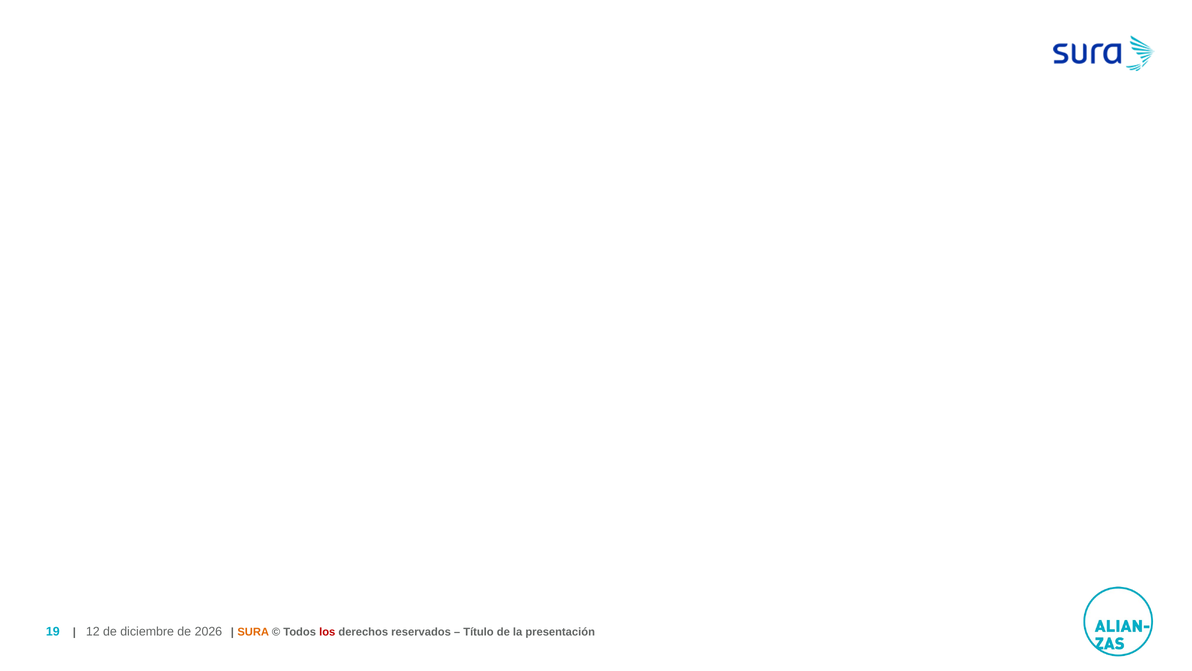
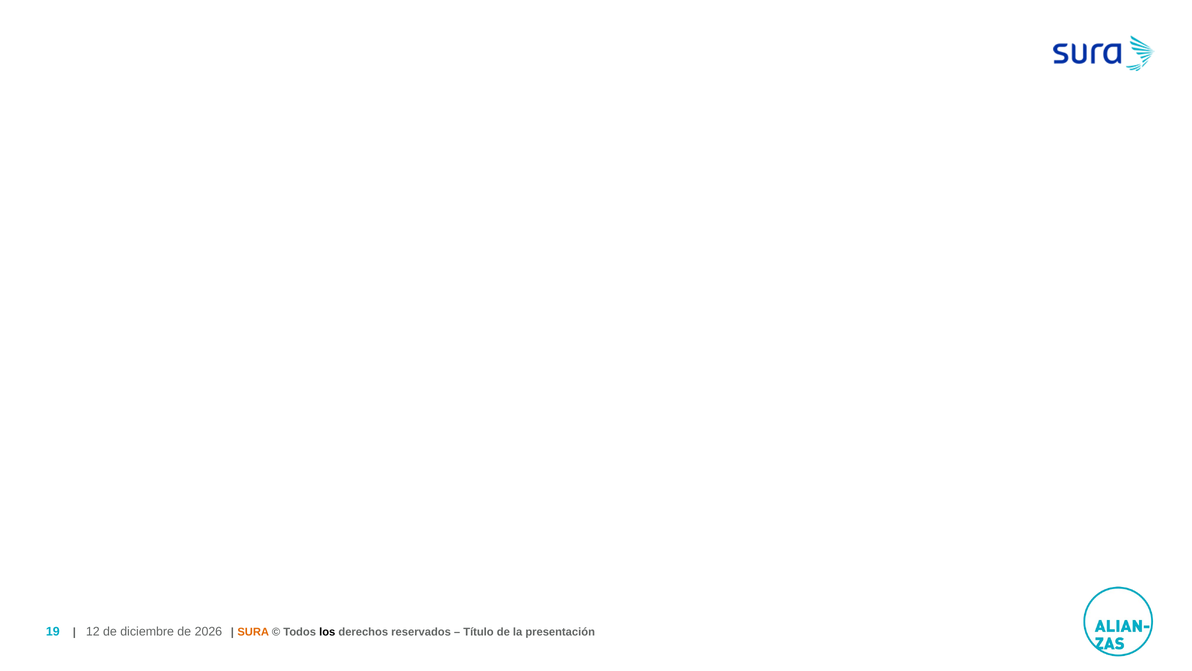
los colour: red -> black (327, 632)
